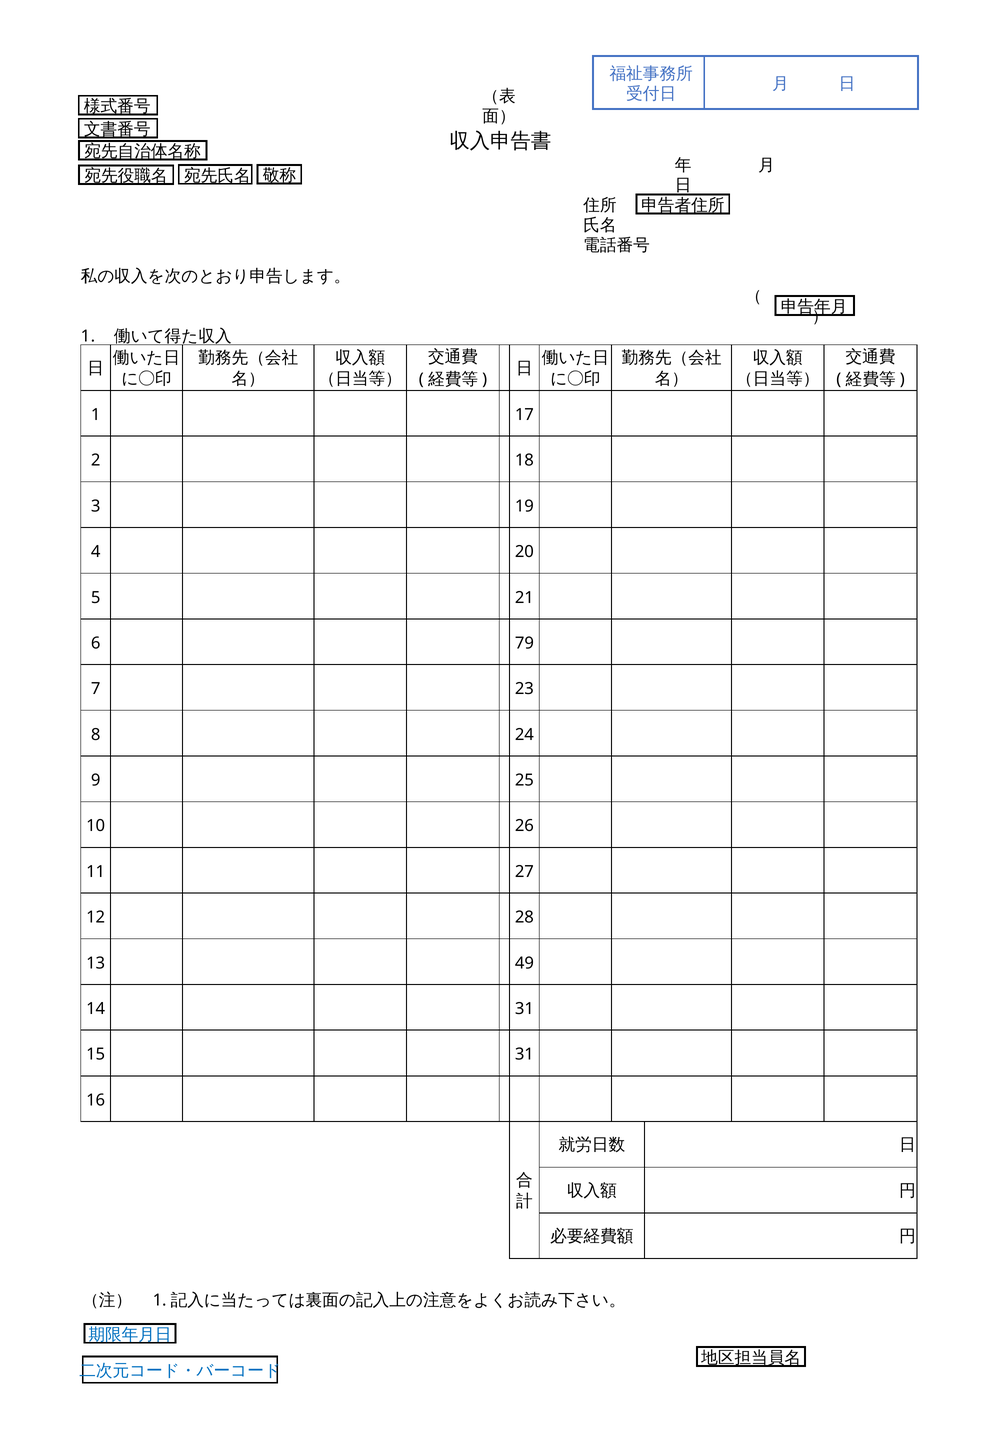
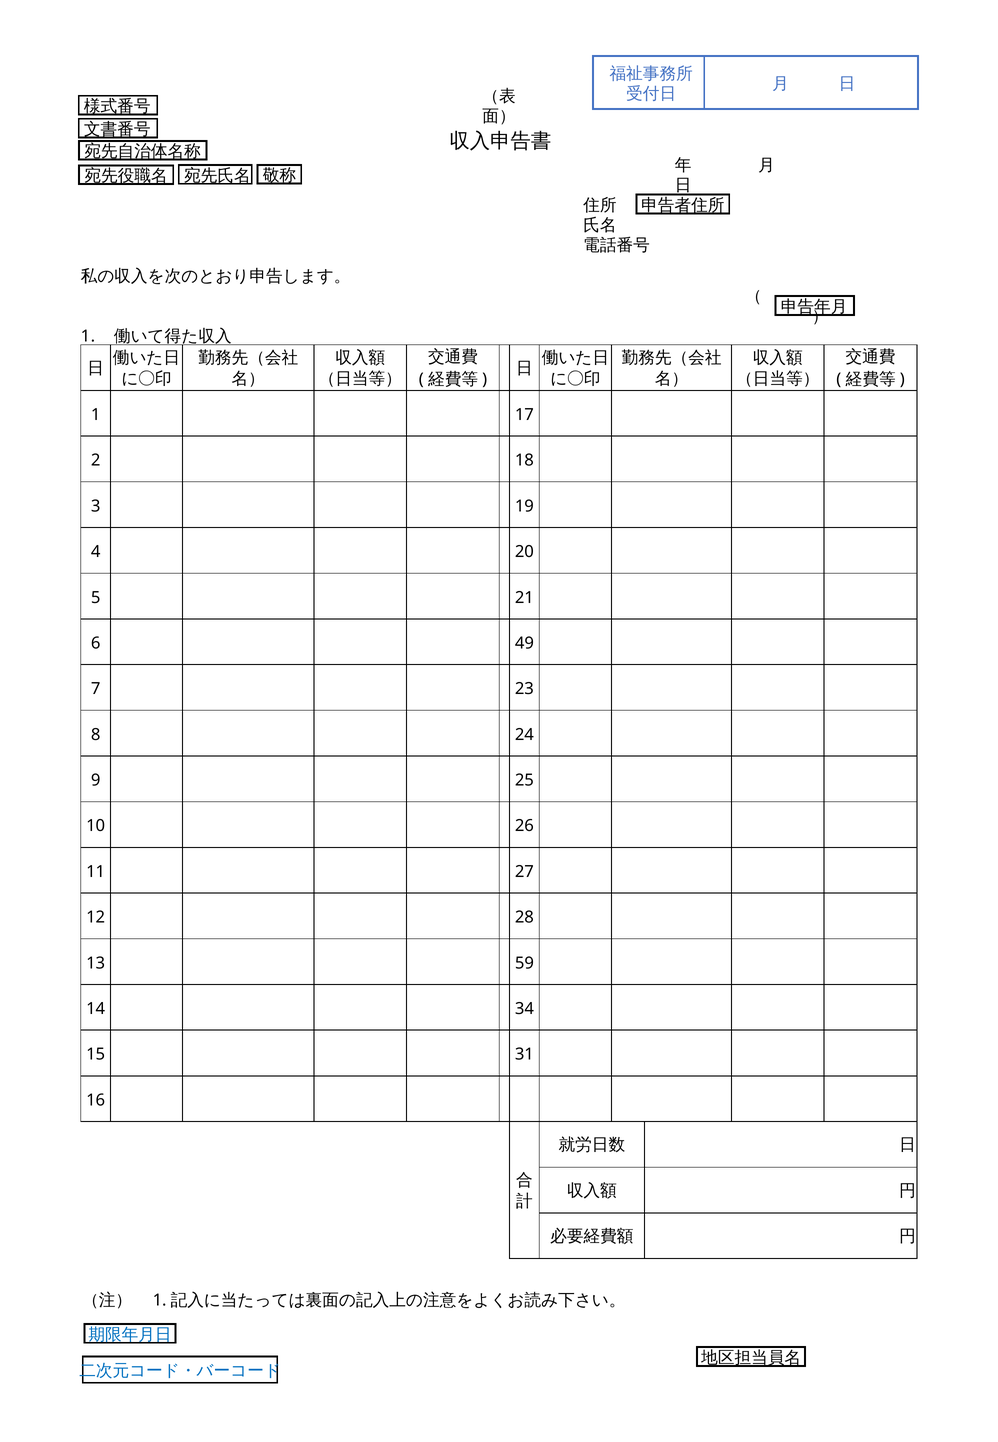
79: 79 -> 49 (524, 643)
49: 49 -> 59 (524, 963)
14 31: 31 -> 34 (524, 1008)
